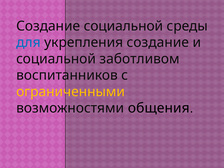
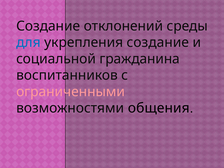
Создание социальной: социальной -> отклонений (123, 26)
заботливом: заботливом -> гражданина (140, 59)
ограниченными colour: yellow -> pink (71, 92)
